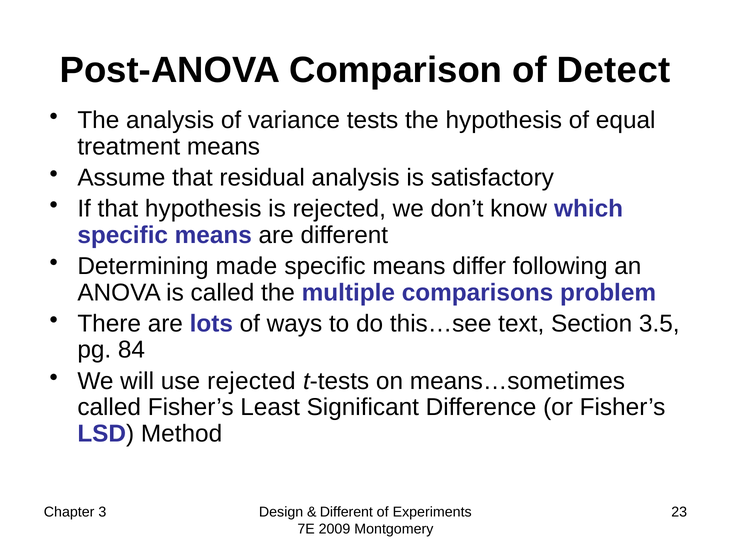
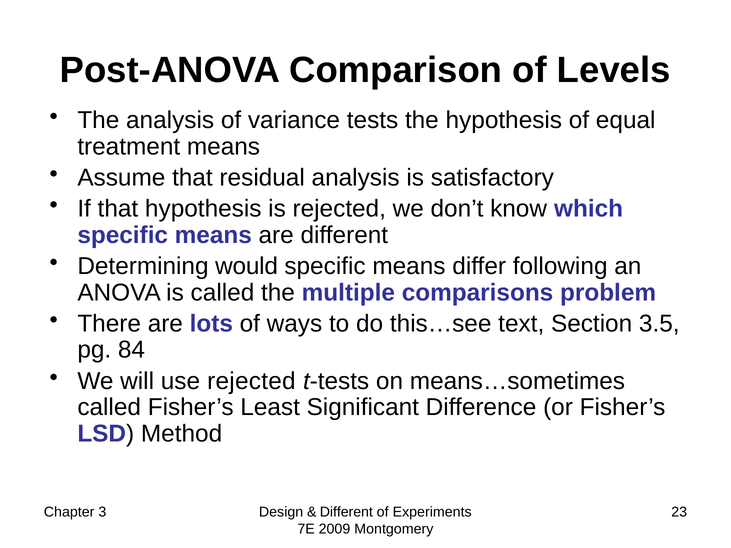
Detect: Detect -> Levels (614, 70)
made: made -> would (247, 266)
